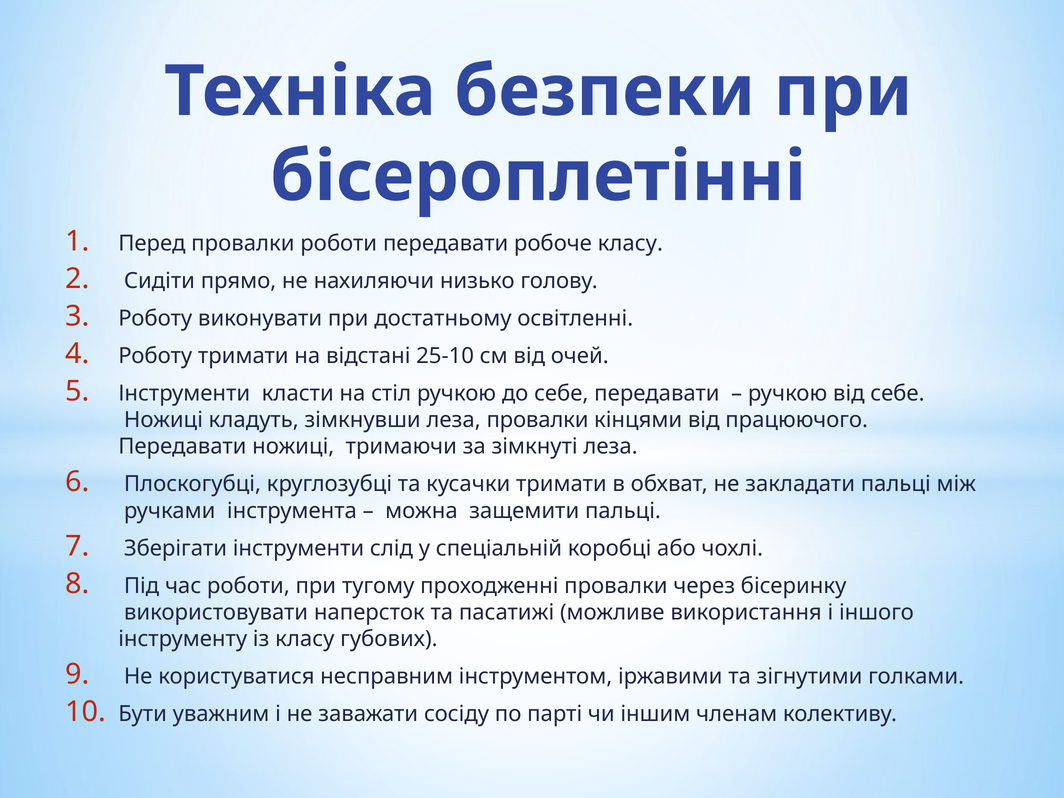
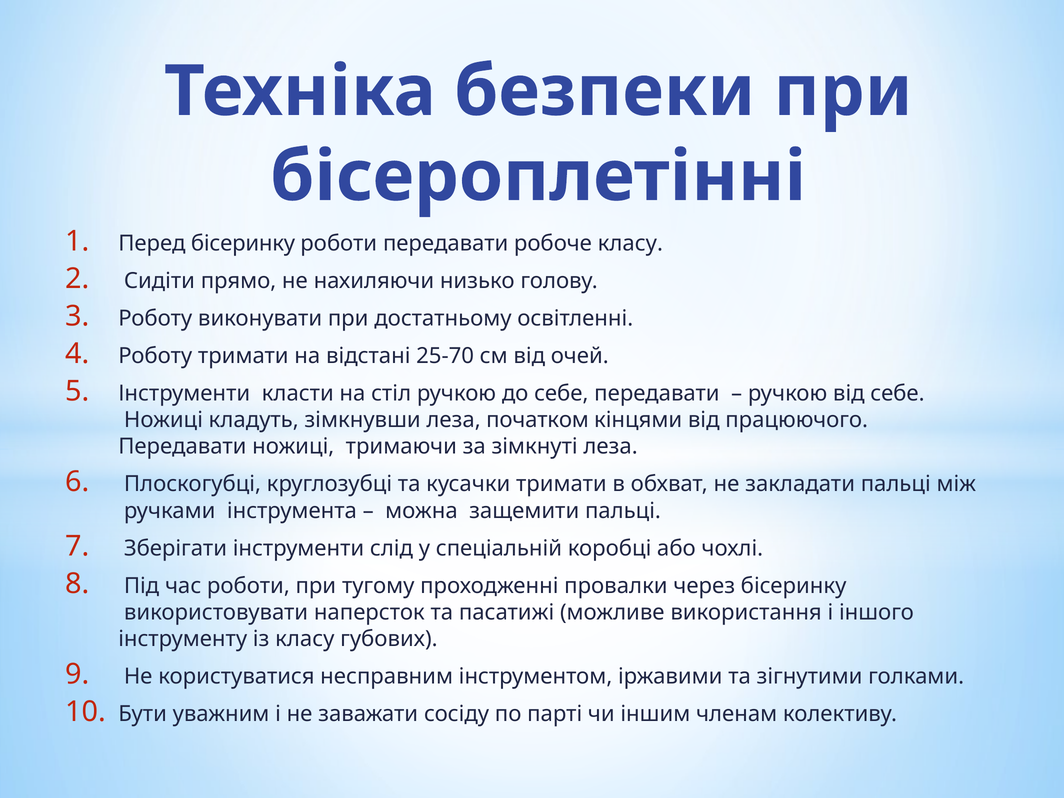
Перед провалки: провалки -> бісеринку (243, 243)
25-10: 25-10 -> 25-70 (445, 356)
леза провалки: провалки -> початком (538, 420)
